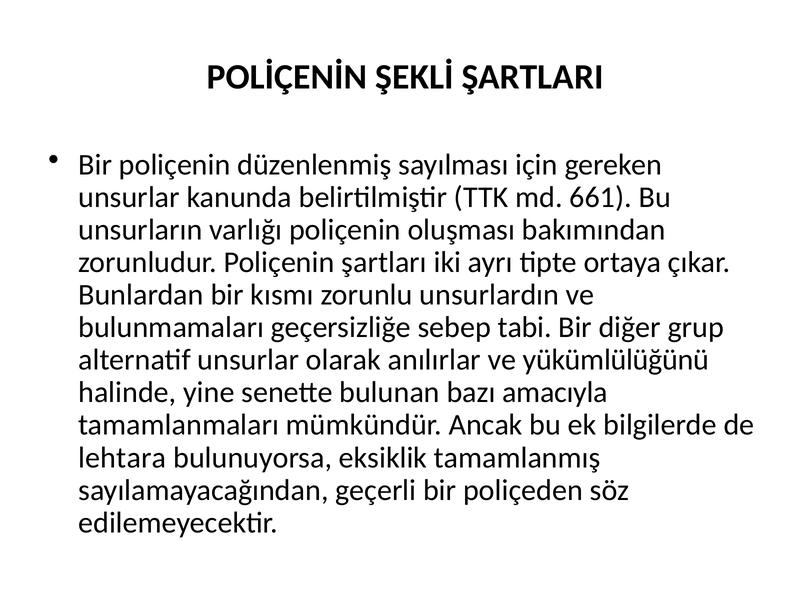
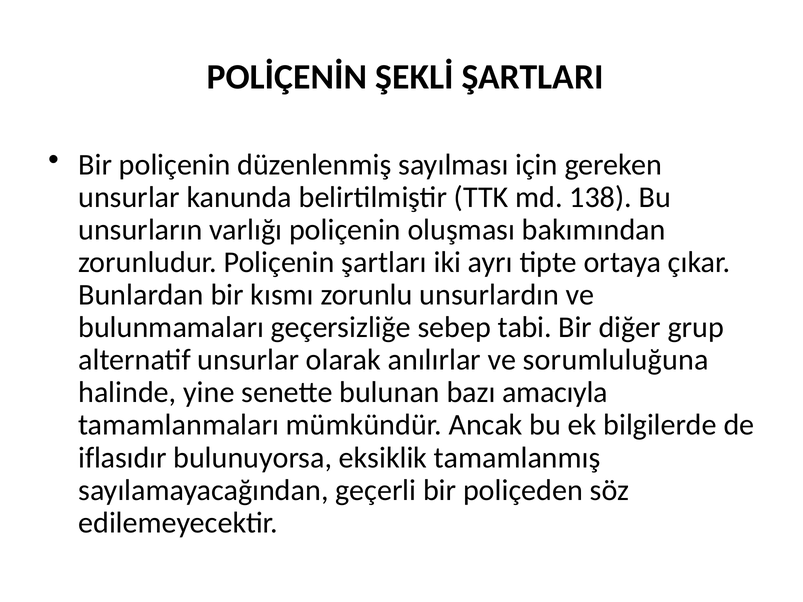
661: 661 -> 138 (601, 197)
yükümlülüğünü: yükümlülüğünü -> sorumluluğuna (616, 360)
lehtara: lehtara -> iflasıdır (122, 458)
